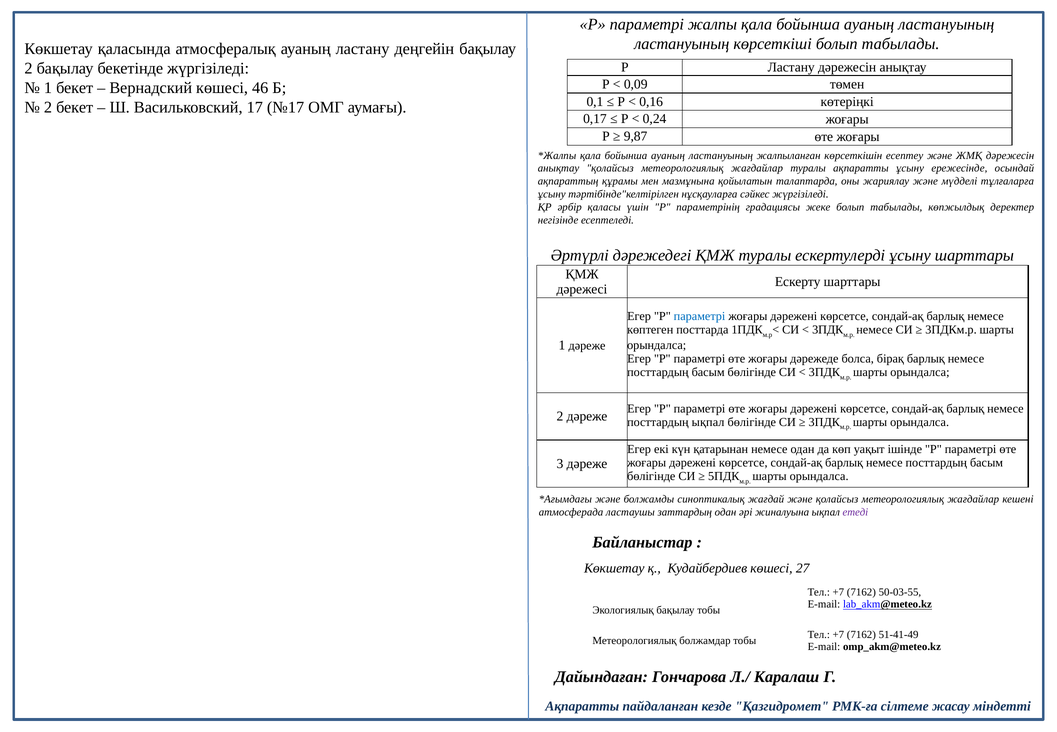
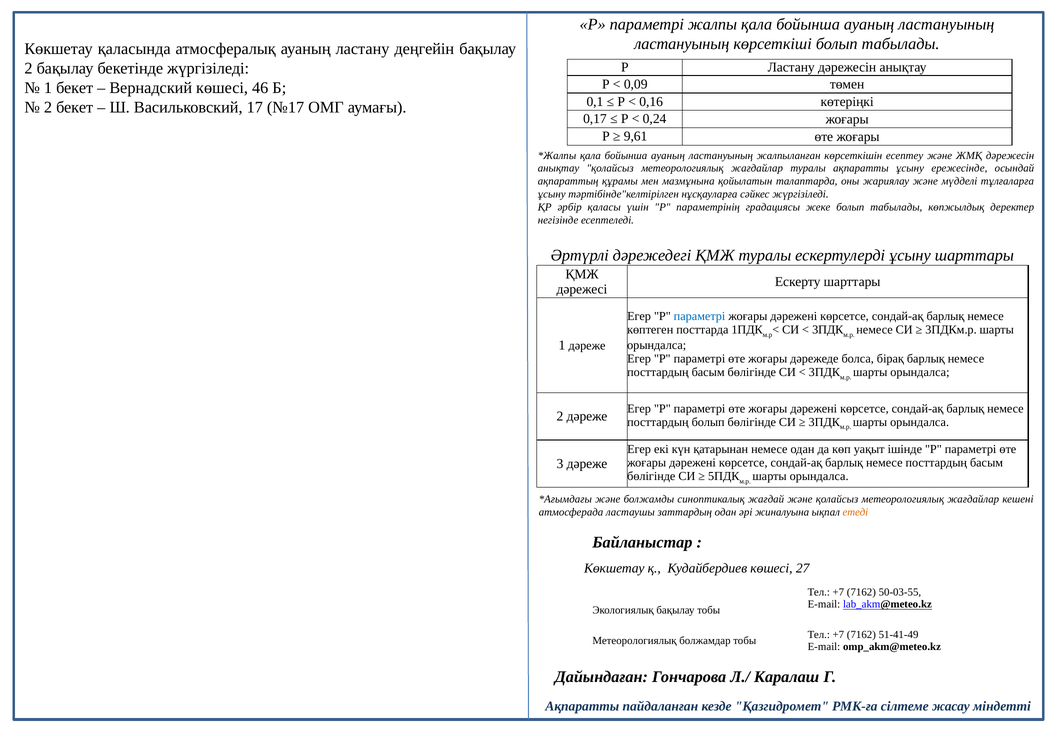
9,87: 9,87 -> 9,61 (636, 136)
посттардың ықпал: ықпал -> болып (708, 422)
етеді colour: purple -> orange (855, 512)
